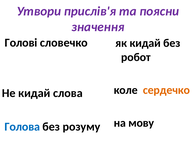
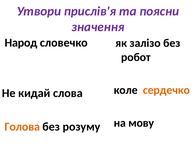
Голові: Голові -> Народ (21, 43)
як кидай: кидай -> залізо (145, 43)
Голова colour: blue -> orange (22, 127)
